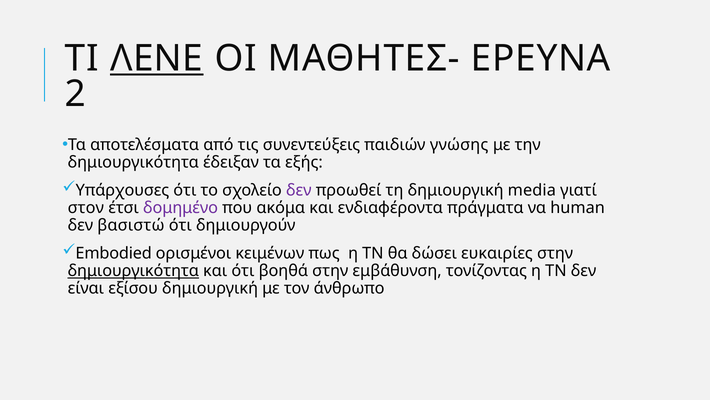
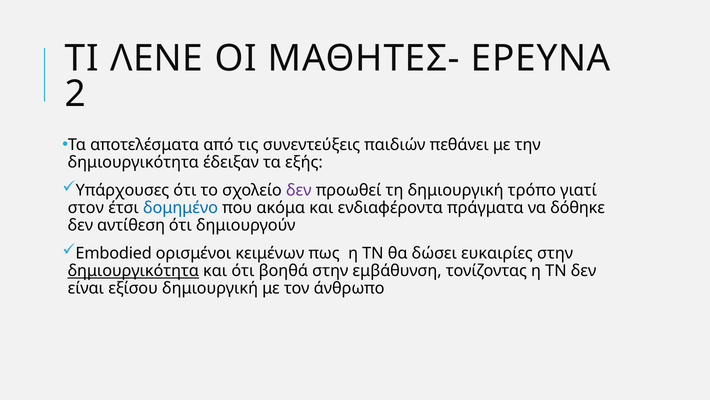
ΛΕΝΕ underline: present -> none (157, 58)
γνώσης: γνώσης -> πεθάνει (459, 144)
media: media -> τρόπο (532, 190)
δομημένο colour: purple -> blue (181, 208)
human: human -> δόθηκε (578, 208)
βασιστώ: βασιστώ -> αντίθεση (131, 225)
